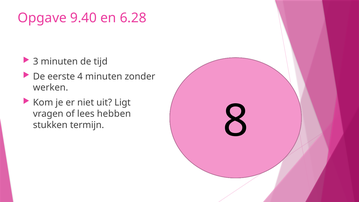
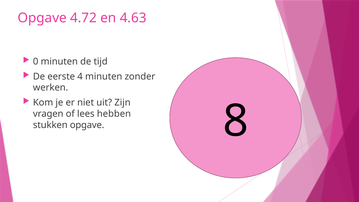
9.40: 9.40 -> 4.72 (84, 18)
6.28: 6.28 -> 4.63 (133, 18)
3: 3 -> 0 (36, 61)
Ligt: Ligt -> Zijn (122, 103)
stukken termijn: termijn -> opgave (87, 125)
